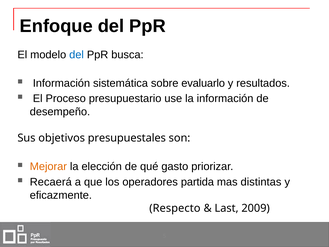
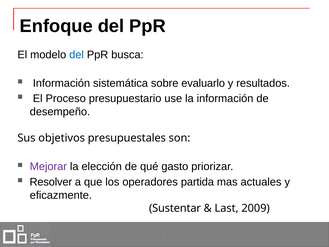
Mejorar colour: orange -> purple (48, 166)
Recaerá: Recaerá -> Resolver (51, 182)
distintas: distintas -> actuales (261, 182)
Respecto: Respecto -> Sustentar (175, 208)
